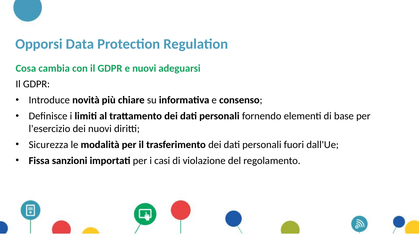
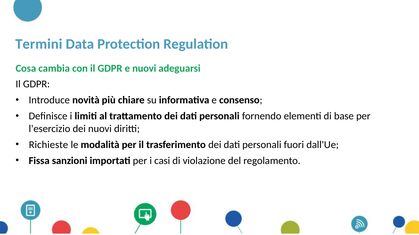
Opporsi: Opporsi -> Termini (39, 44)
Sicurezza: Sicurezza -> Richieste (48, 145)
